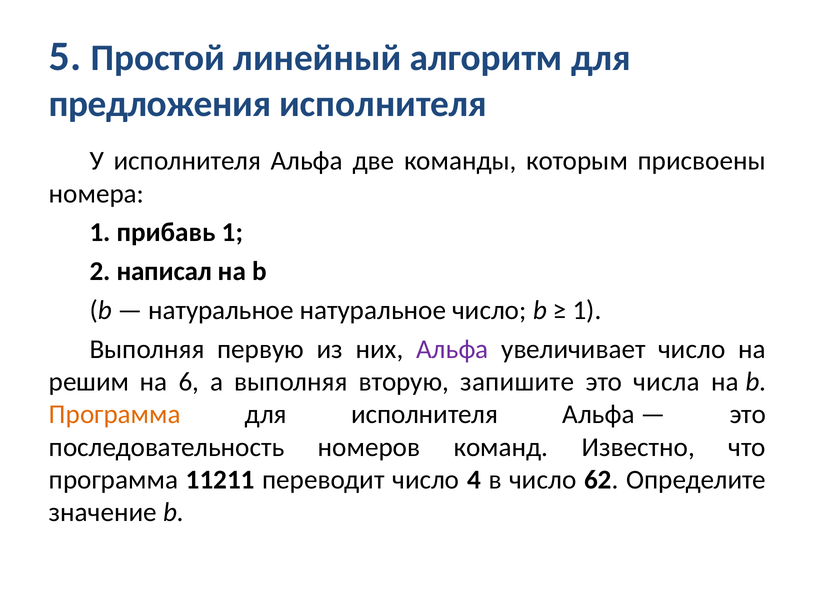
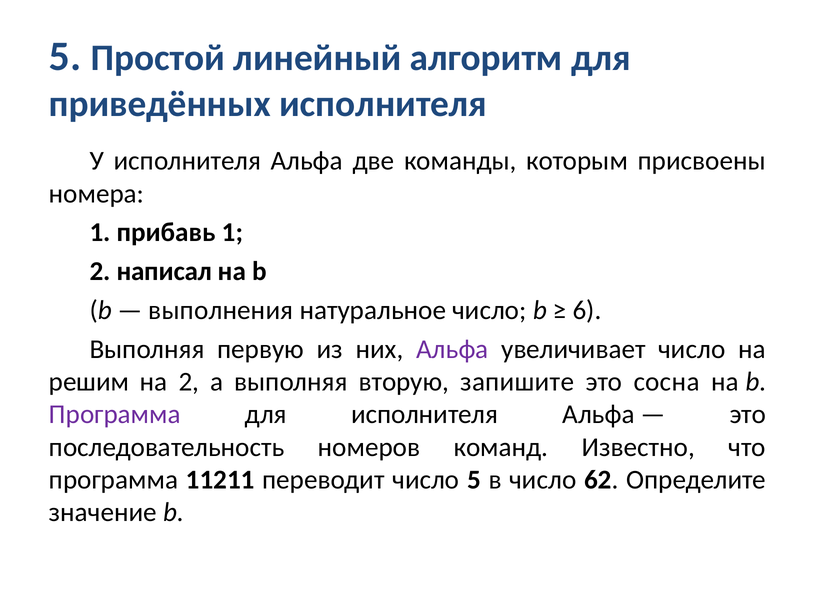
предложения: предложения -> приведённых (160, 104)
натуральное: натуральное -> выполнения (221, 310)
1: 1 -> 6 (587, 310)
на 6: 6 -> 2 (189, 382)
числа: числа -> сосна (667, 382)
Программа colour: orange -> purple (115, 415)
число 4: 4 -> 5 (474, 480)
